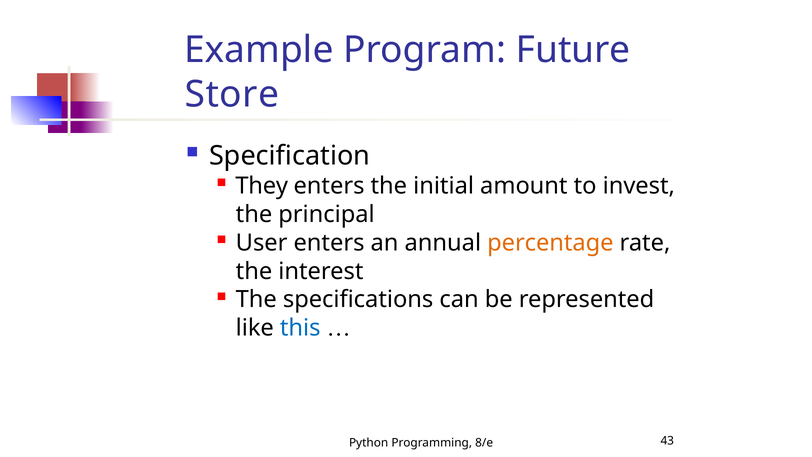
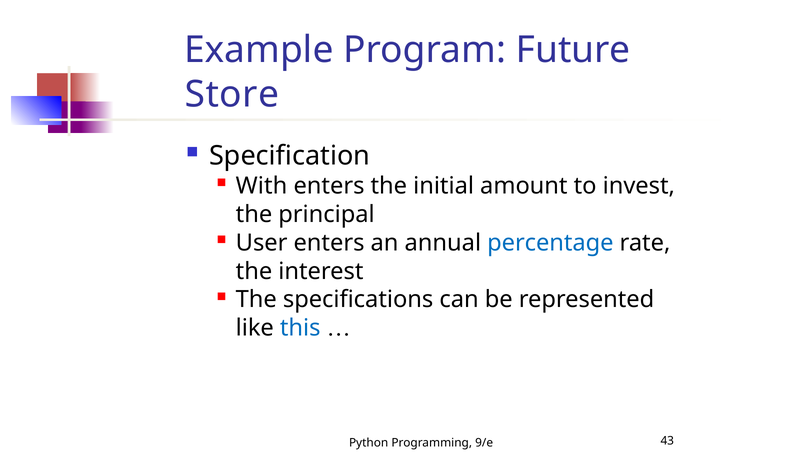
They: They -> With (262, 186)
percentage colour: orange -> blue (550, 243)
8/e: 8/e -> 9/e (484, 442)
